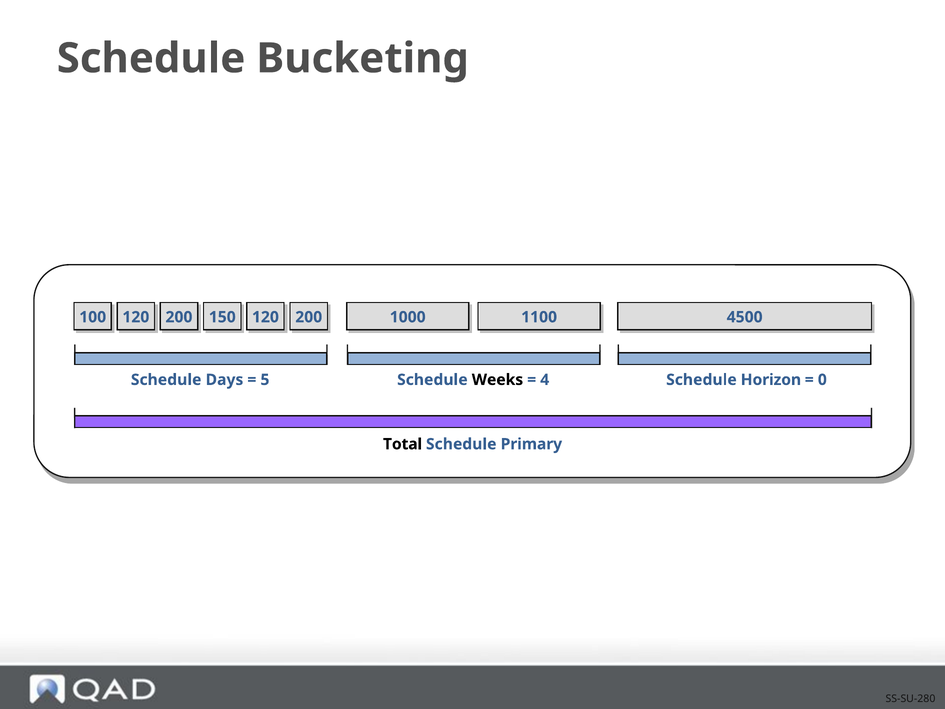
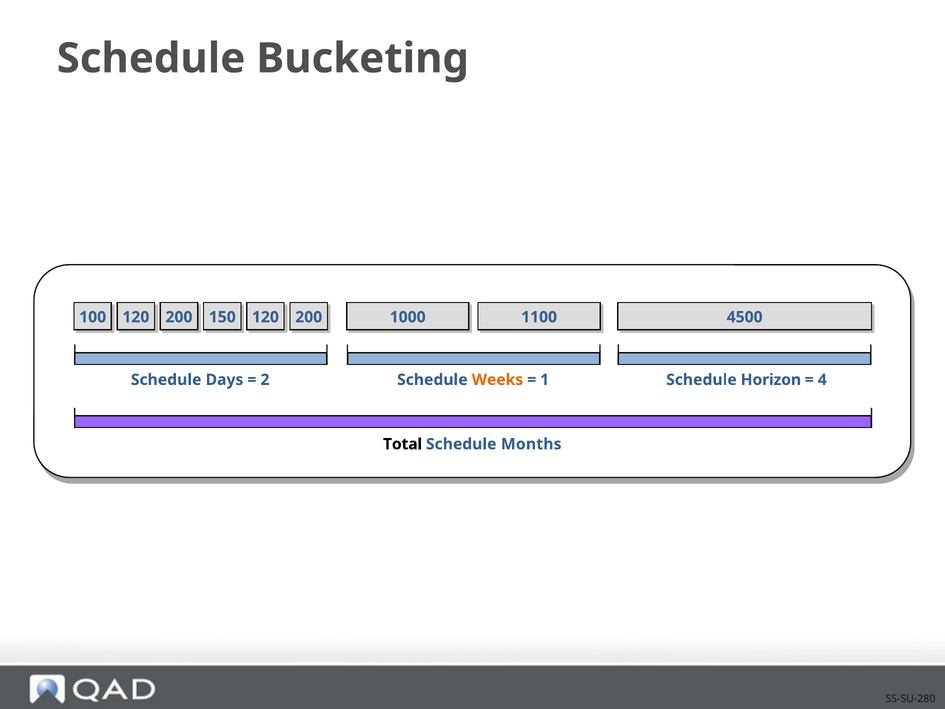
5: 5 -> 2 (265, 380)
Weeks colour: black -> orange (497, 380)
4: 4 -> 1 (545, 380)
0: 0 -> 4 (822, 380)
Primary: Primary -> Months (531, 444)
